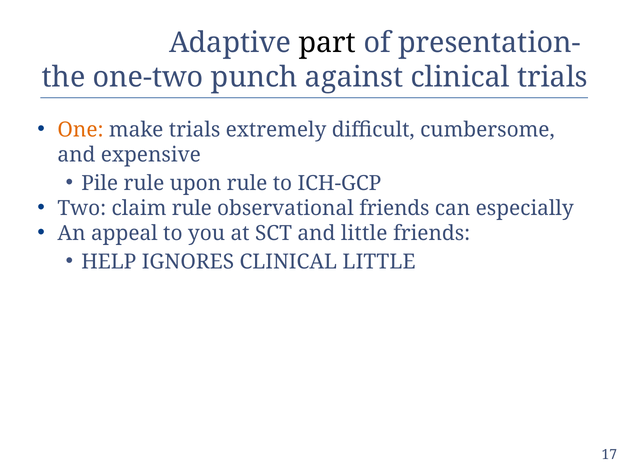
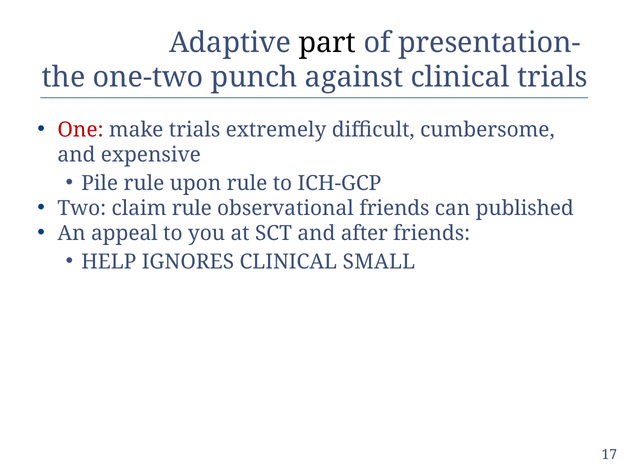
One colour: orange -> red (80, 130)
especially: especially -> published (525, 208)
and little: little -> after (364, 233)
CLINICAL LITTLE: LITTLE -> SMALL (379, 262)
